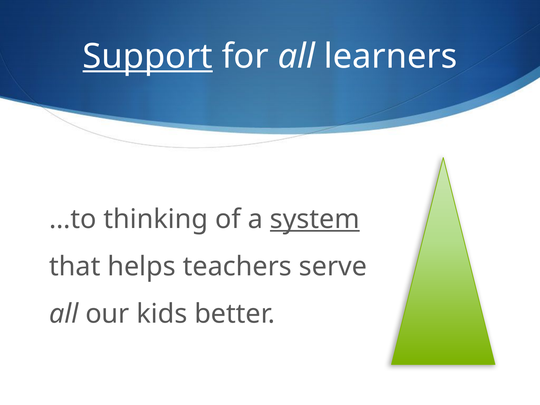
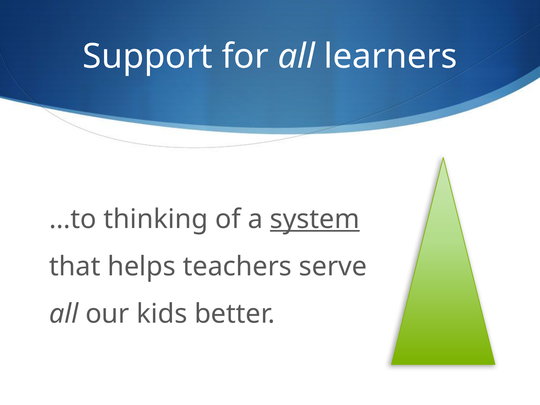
Support underline: present -> none (148, 57)
